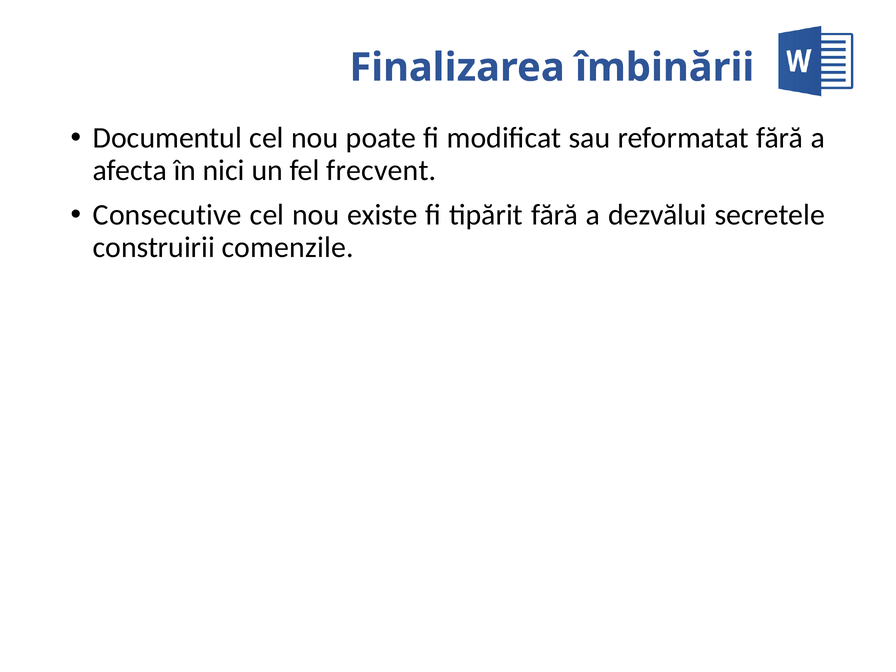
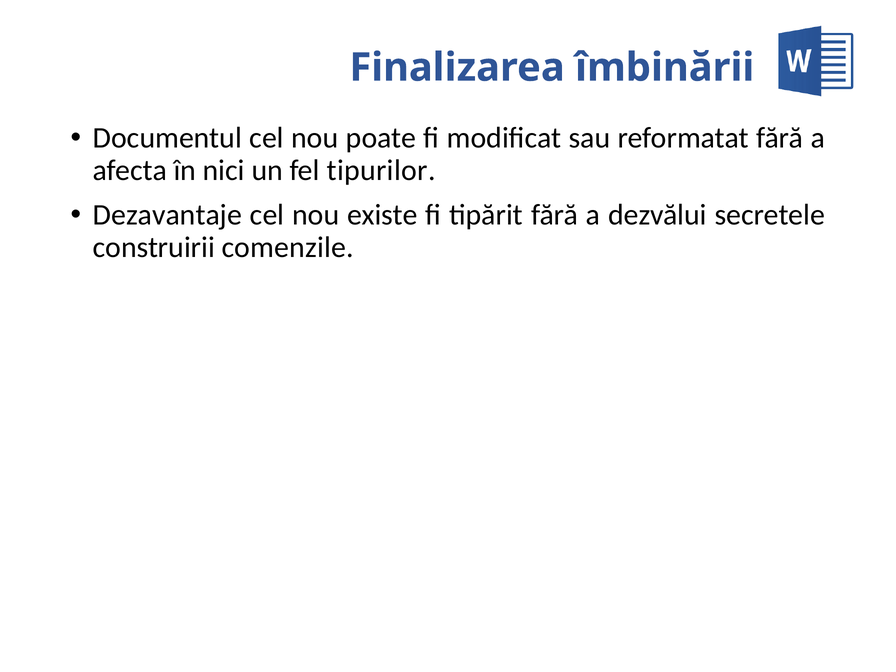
frecvent: frecvent -> tipurilor (381, 170)
Consecutive: Consecutive -> Dezavantaje (167, 215)
